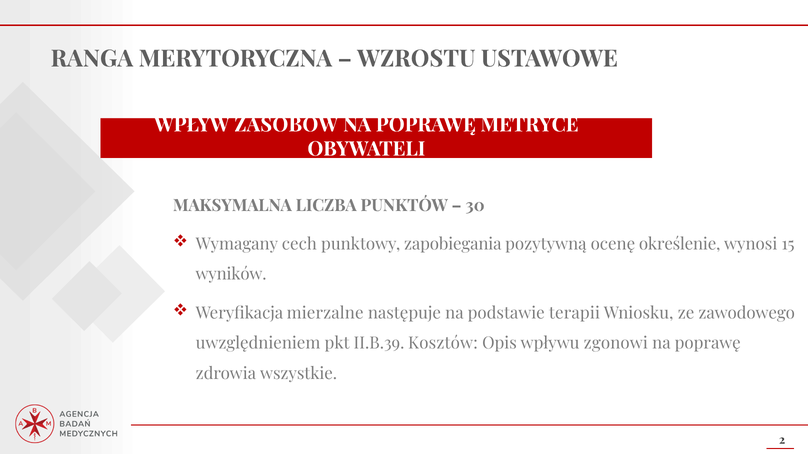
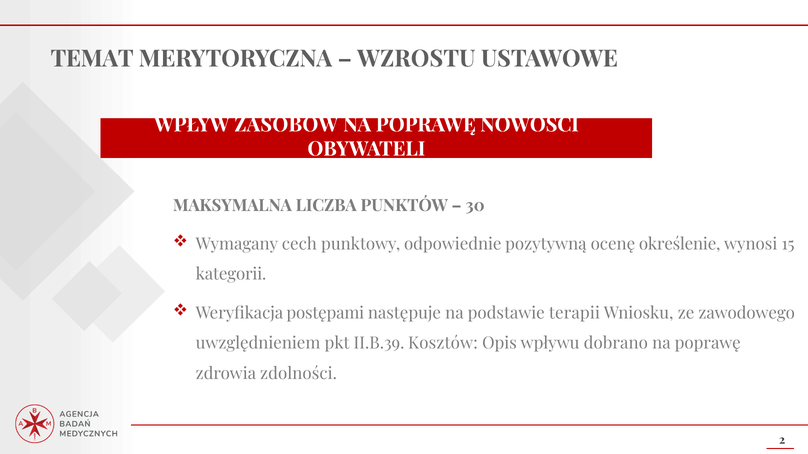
RANGA: RANGA -> TEMAT (92, 59)
METRYCE: METRYCE -> NOWOŚCI (530, 125)
zapobiegania: zapobiegania -> odpowiednie (453, 244)
wyników: wyników -> kategorii (231, 275)
mierzalne: mierzalne -> postępami (325, 313)
zgonowi: zgonowi -> dobrano (616, 344)
wszystkie: wszystkie -> zdolności (299, 374)
